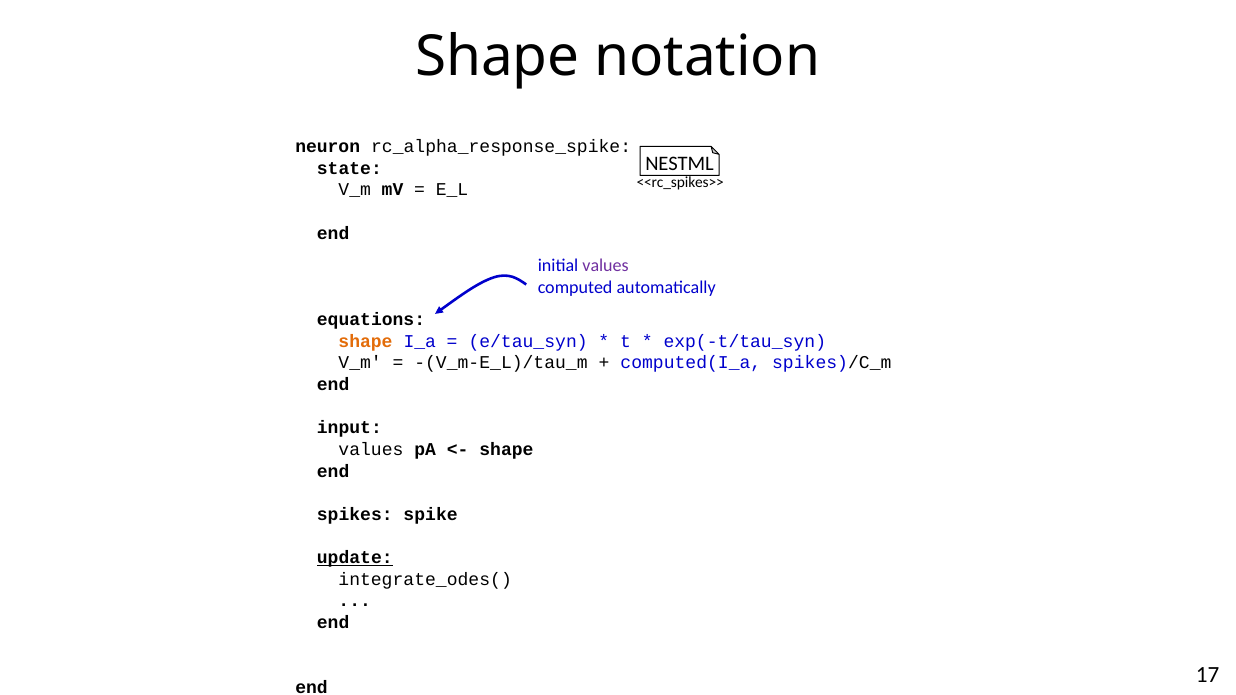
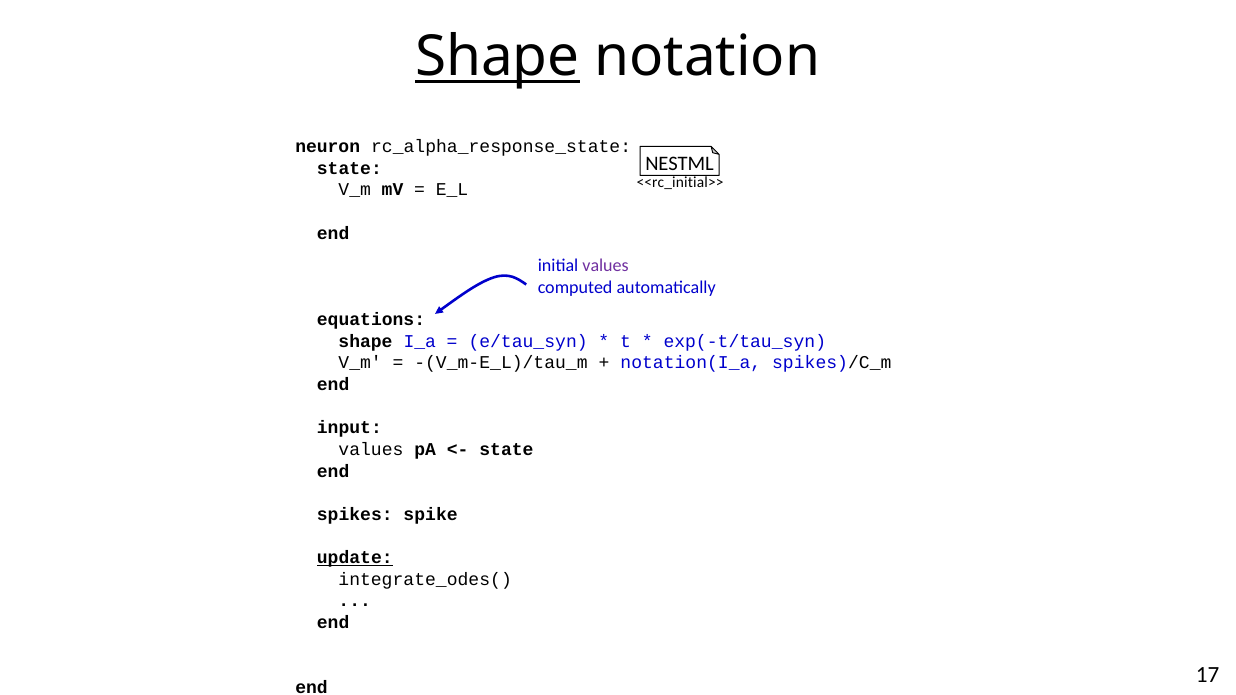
Shape underline: none -> present (497, 57)
rc_alpha_response_spike: rc_alpha_response_spike -> rc_alpha_response_state (501, 147)
<<rc_spikes>>: <<rc_spikes>> -> <<rc_initial>> (680, 183)
shape colour: orange -> black (366, 341)
computed(I_a: computed(I_a -> notation(I_a (691, 363)
shape: shape -> state (506, 450)
